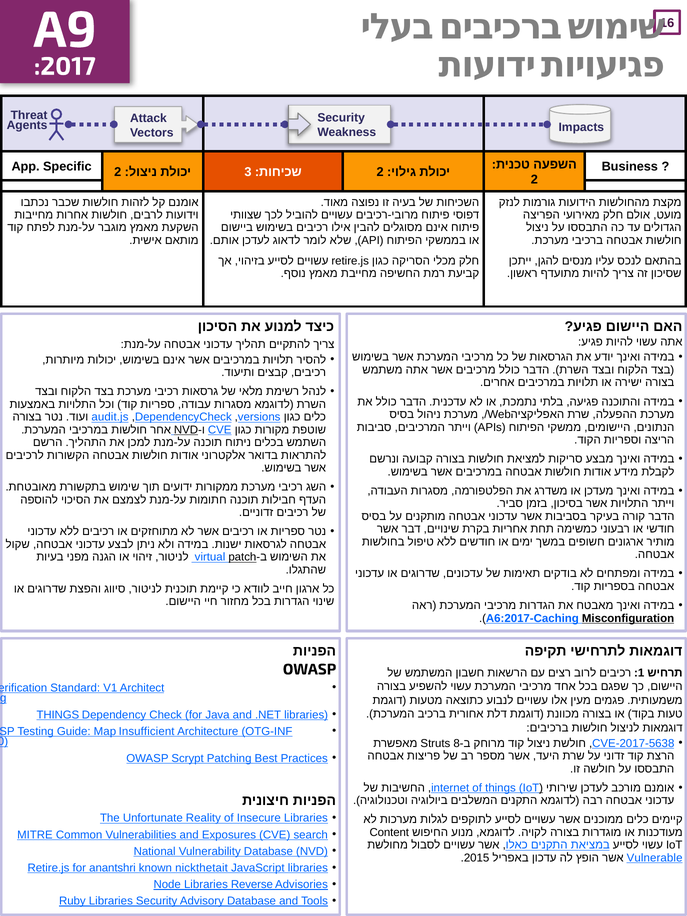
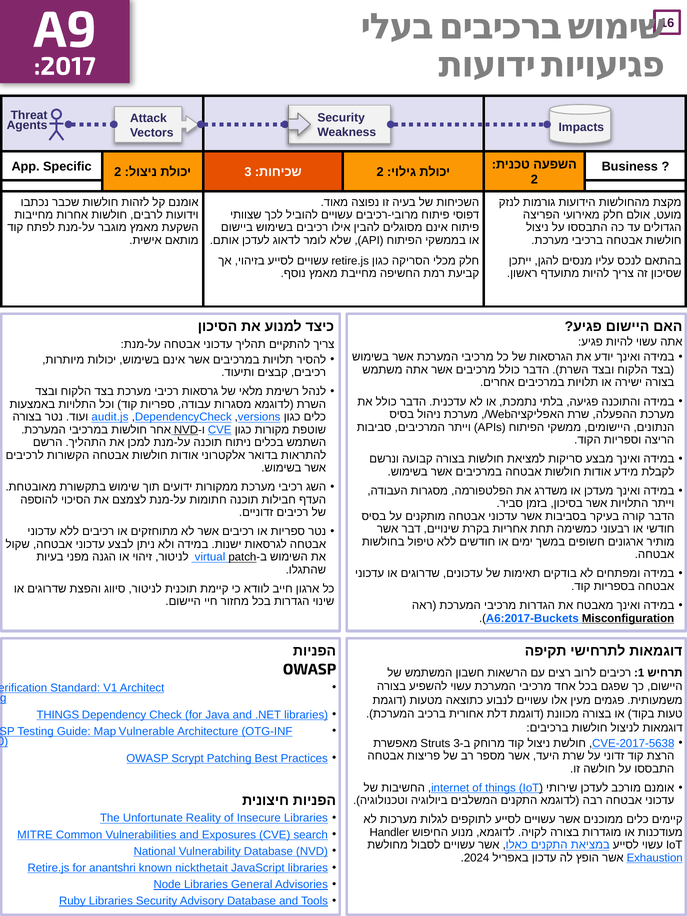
A6:2017-Caching: A6:2017-Caching -> A6:2017-Buckets (532, 618)
Insufficient: Insufficient -> Vulnerable (147, 731)
8: 8 -> 3 (457, 743)
Content: Content -> Handler (389, 832)
2015: 2015 -> 2024 (477, 858)
Vulnerable: Vulnerable -> Exhaustion (655, 858)
Reverse: Reverse -> General (252, 884)
